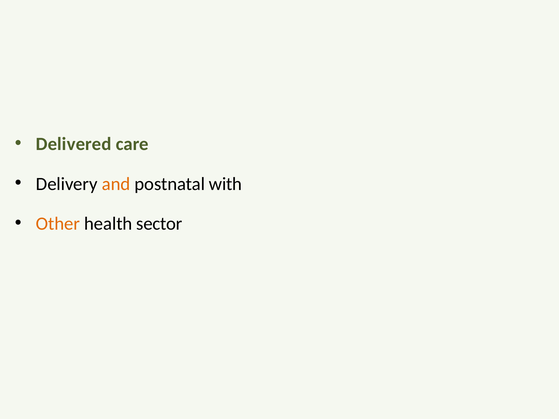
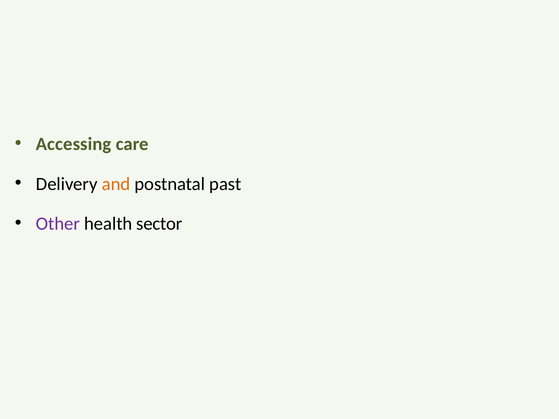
Delivered: Delivered -> Accessing (74, 144)
with: with -> past (225, 184)
Other colour: orange -> purple (58, 224)
